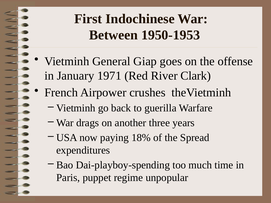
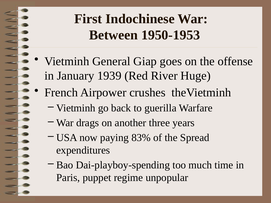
1971: 1971 -> 1939 (109, 76)
Clark: Clark -> Huge (196, 76)
18%: 18% -> 83% (141, 138)
